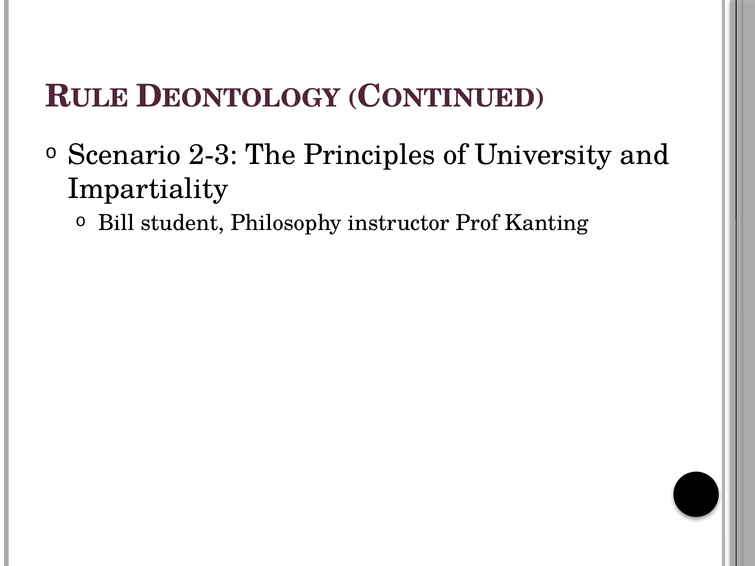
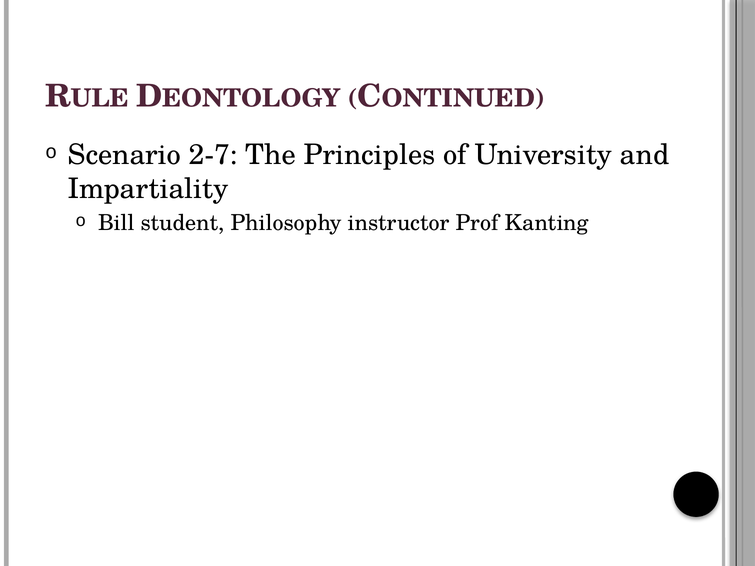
2-3: 2-3 -> 2-7 (213, 155)
